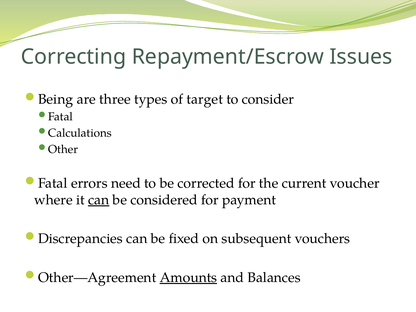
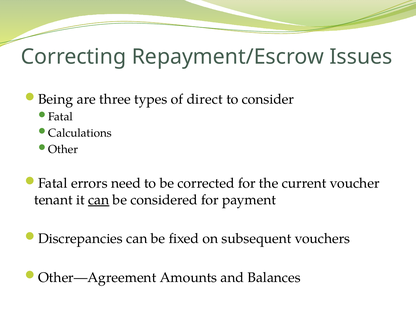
target: target -> direct (205, 99)
where: where -> tenant (53, 200)
Amounts underline: present -> none (188, 277)
